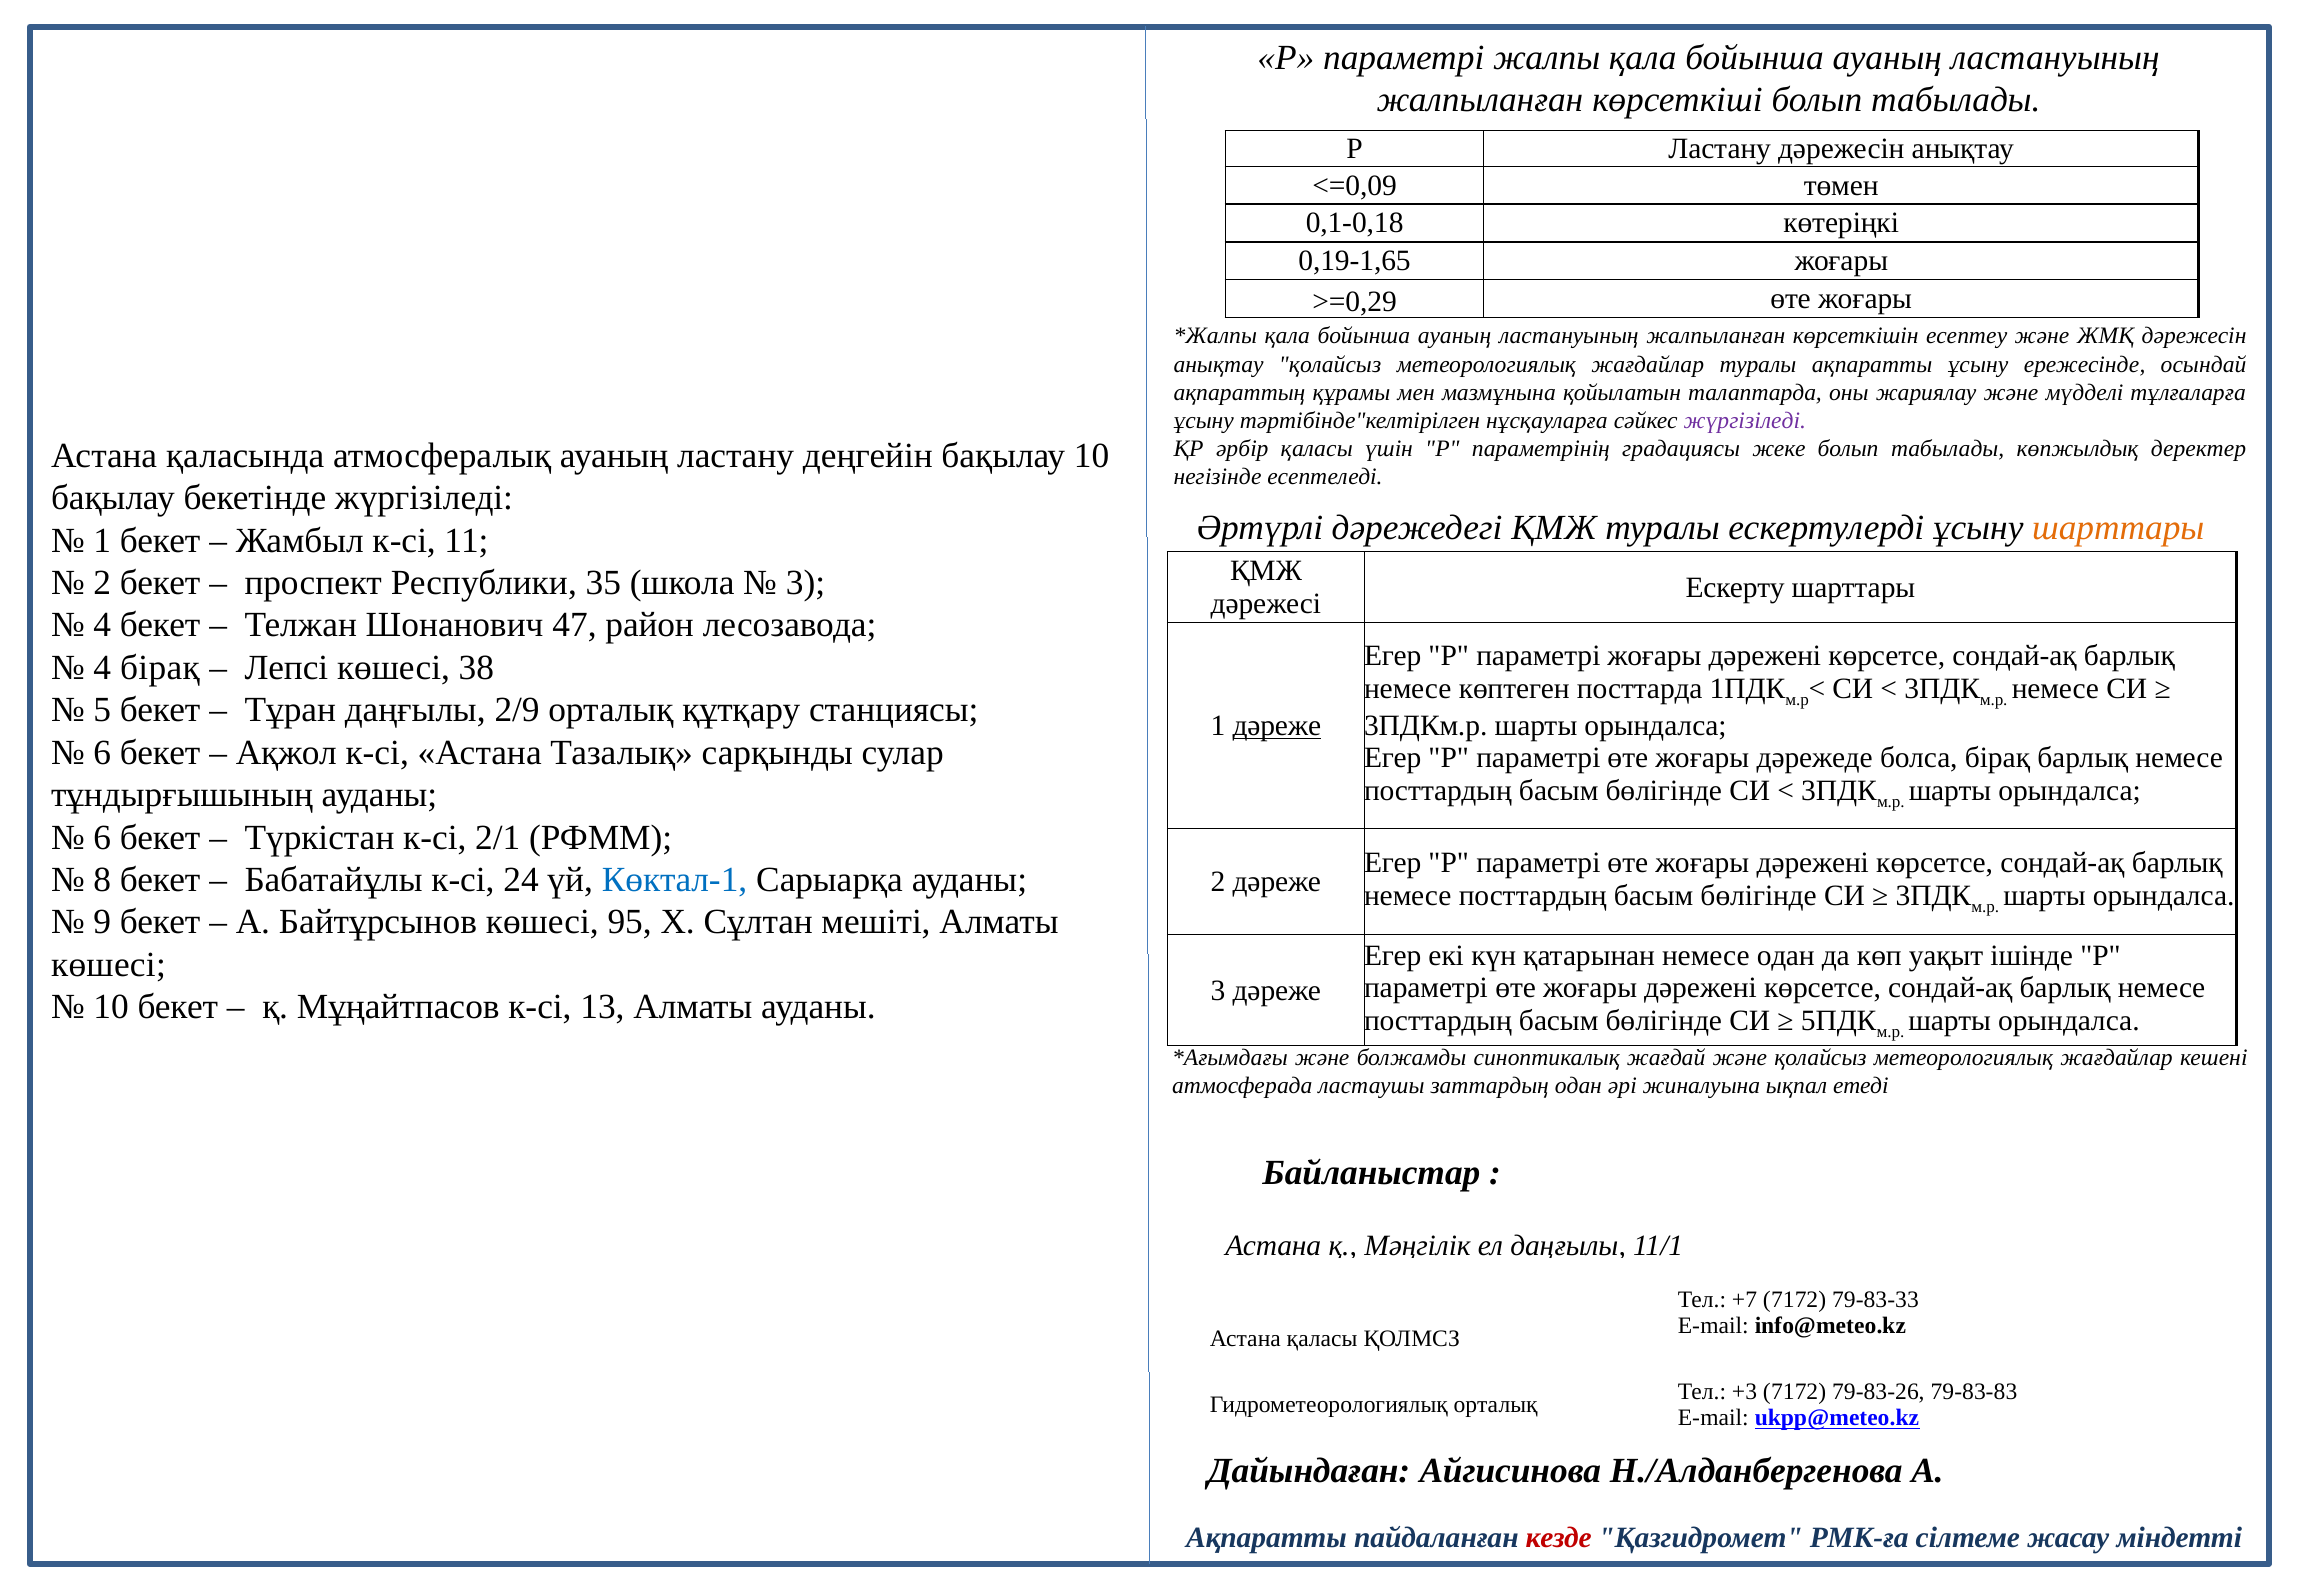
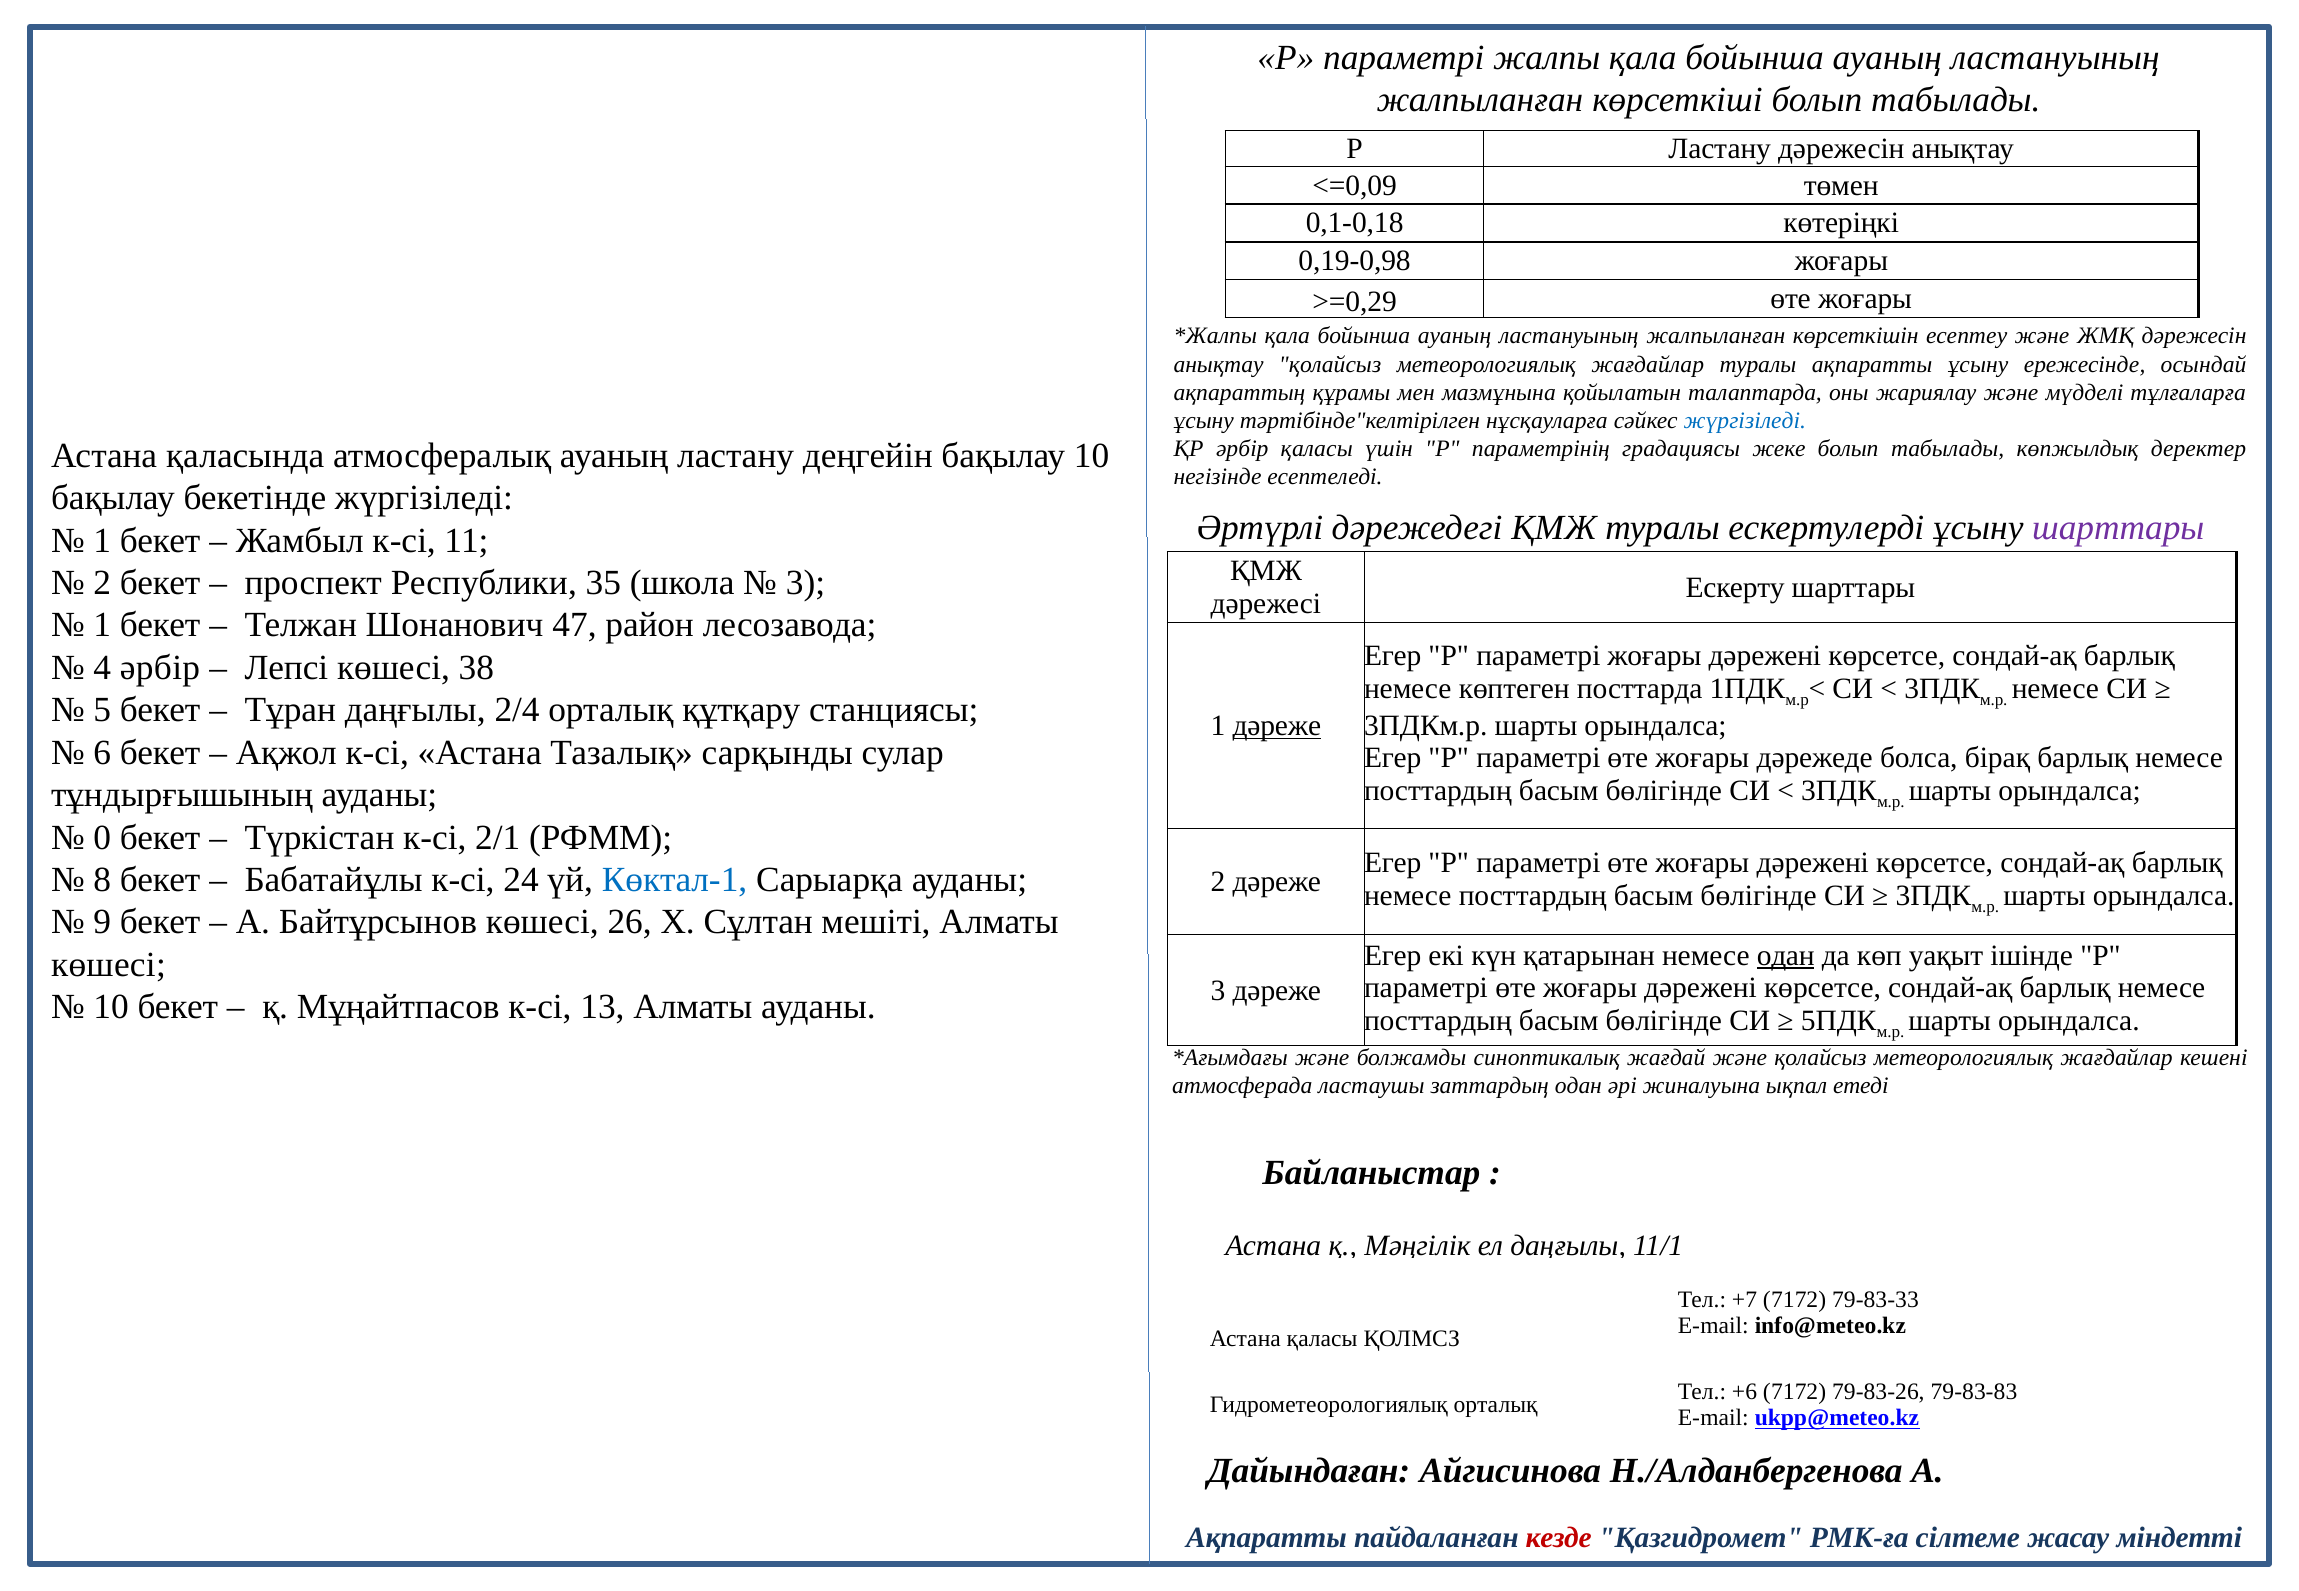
0,19-1,65: 0,19-1,65 -> 0,19-0,98 (1355, 261)
жүргізіледі colour: purple -> blue (1745, 421)
шарттары colour: orange -> purple (2118, 528)
4: 4 -> 1 (102, 625)
4 бірақ: бірақ -> әрбір (160, 668)
2/9: 2/9 -> 2/4 (517, 710)
6: 6 -> 0 (102, 838)
95: 95 -> 26 (630, 923)
одан underline: none -> present (1786, 956)
+3: +3 -> +6 (1745, 1392)
